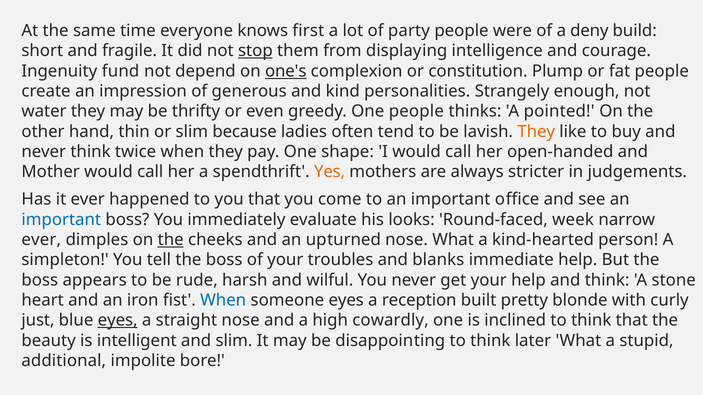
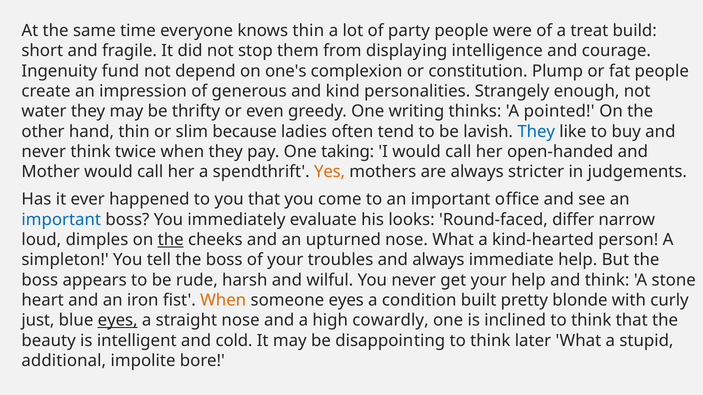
knows first: first -> thin (308, 31)
deny: deny -> treat (589, 31)
stop underline: present -> none (255, 51)
one's underline: present -> none (286, 71)
One people: people -> writing (416, 111)
They colour: orange -> blue (536, 132)
shape: shape -> taking (348, 152)
week: week -> differ (573, 220)
ever: ever -> loud (41, 240)
and blanks: blanks -> always (438, 260)
When colour: blue -> orange (223, 301)
reception: reception -> condition (419, 301)
and slim: slim -> cold (234, 341)
